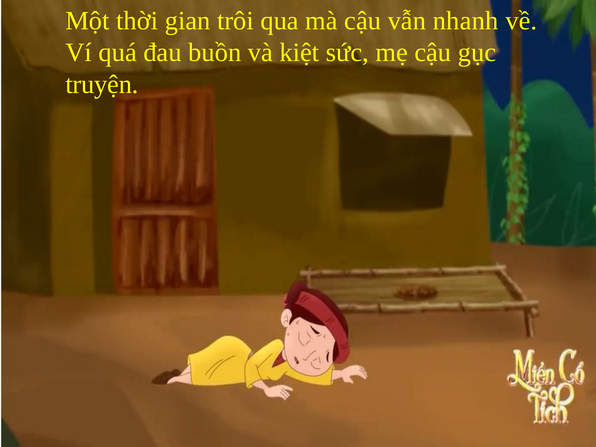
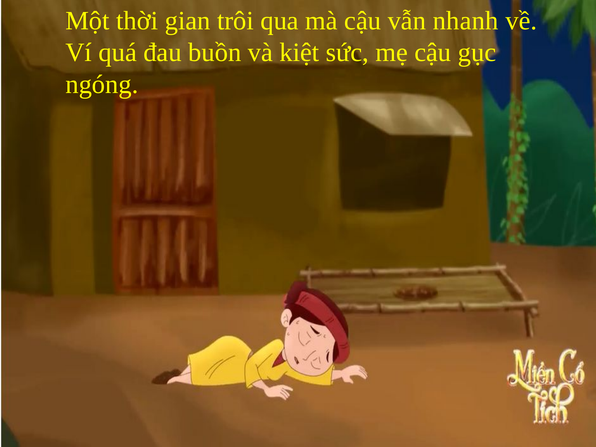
truyện: truyện -> ngóng (102, 84)
